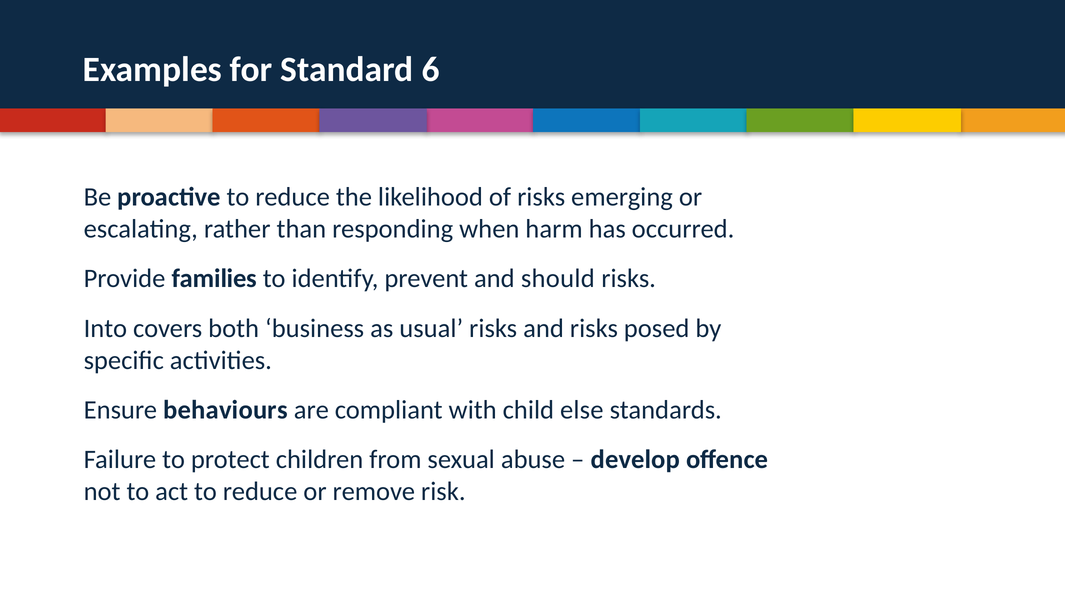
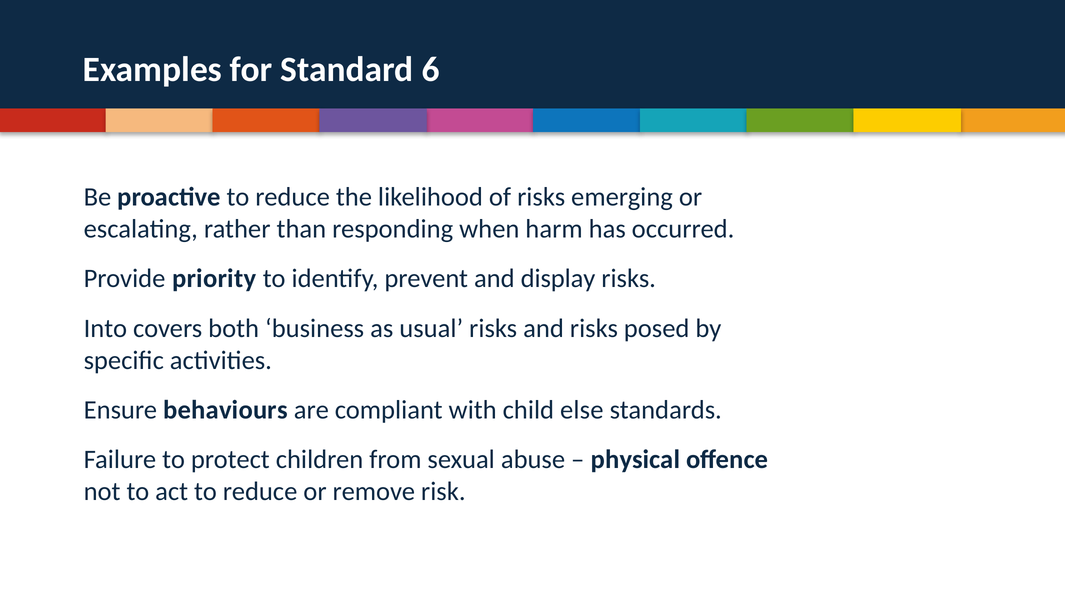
families: families -> priority (214, 279)
should: should -> display (558, 279)
develop: develop -> physical (636, 460)
